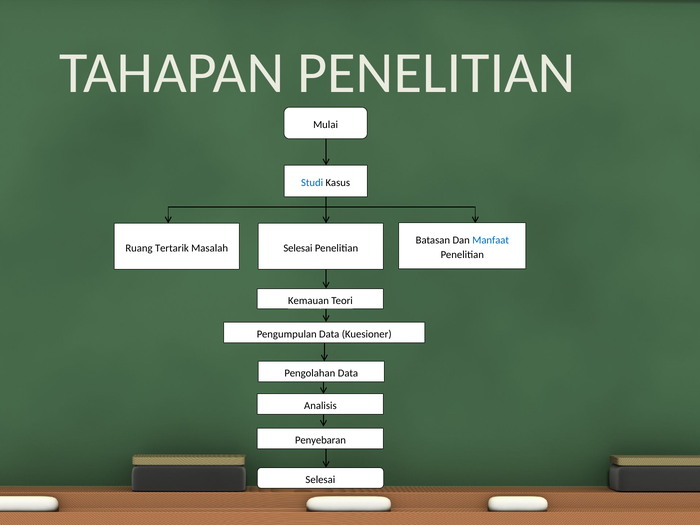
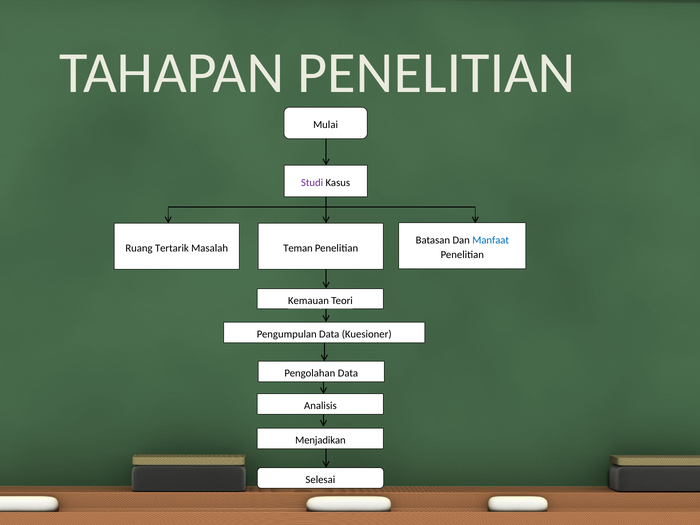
Studi colour: blue -> purple (312, 183)
Masalah Selesai: Selesai -> Teman (298, 248)
Penyebaran: Penyebaran -> Menjadikan (320, 440)
